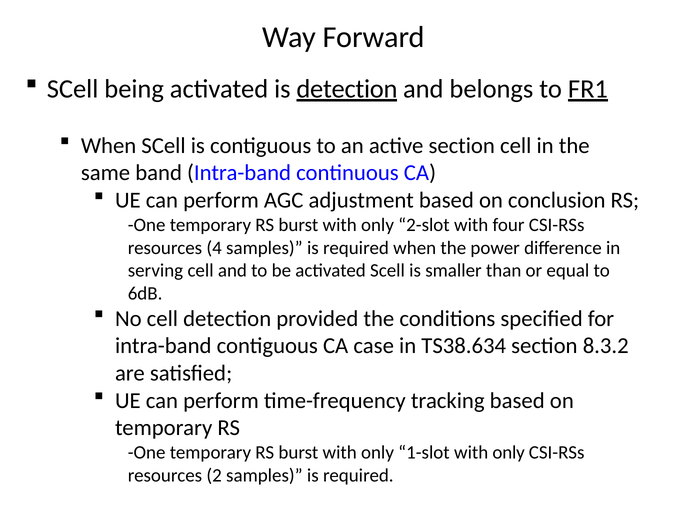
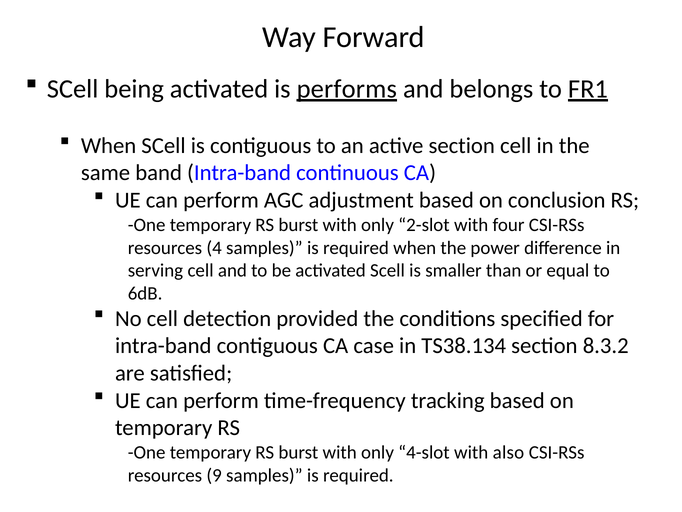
is detection: detection -> performs (347, 89)
TS38.634: TS38.634 -> TS38.134 (464, 346)
1-slot: 1-slot -> 4-slot (424, 452)
only: only -> also (508, 452)
2: 2 -> 9 (214, 475)
